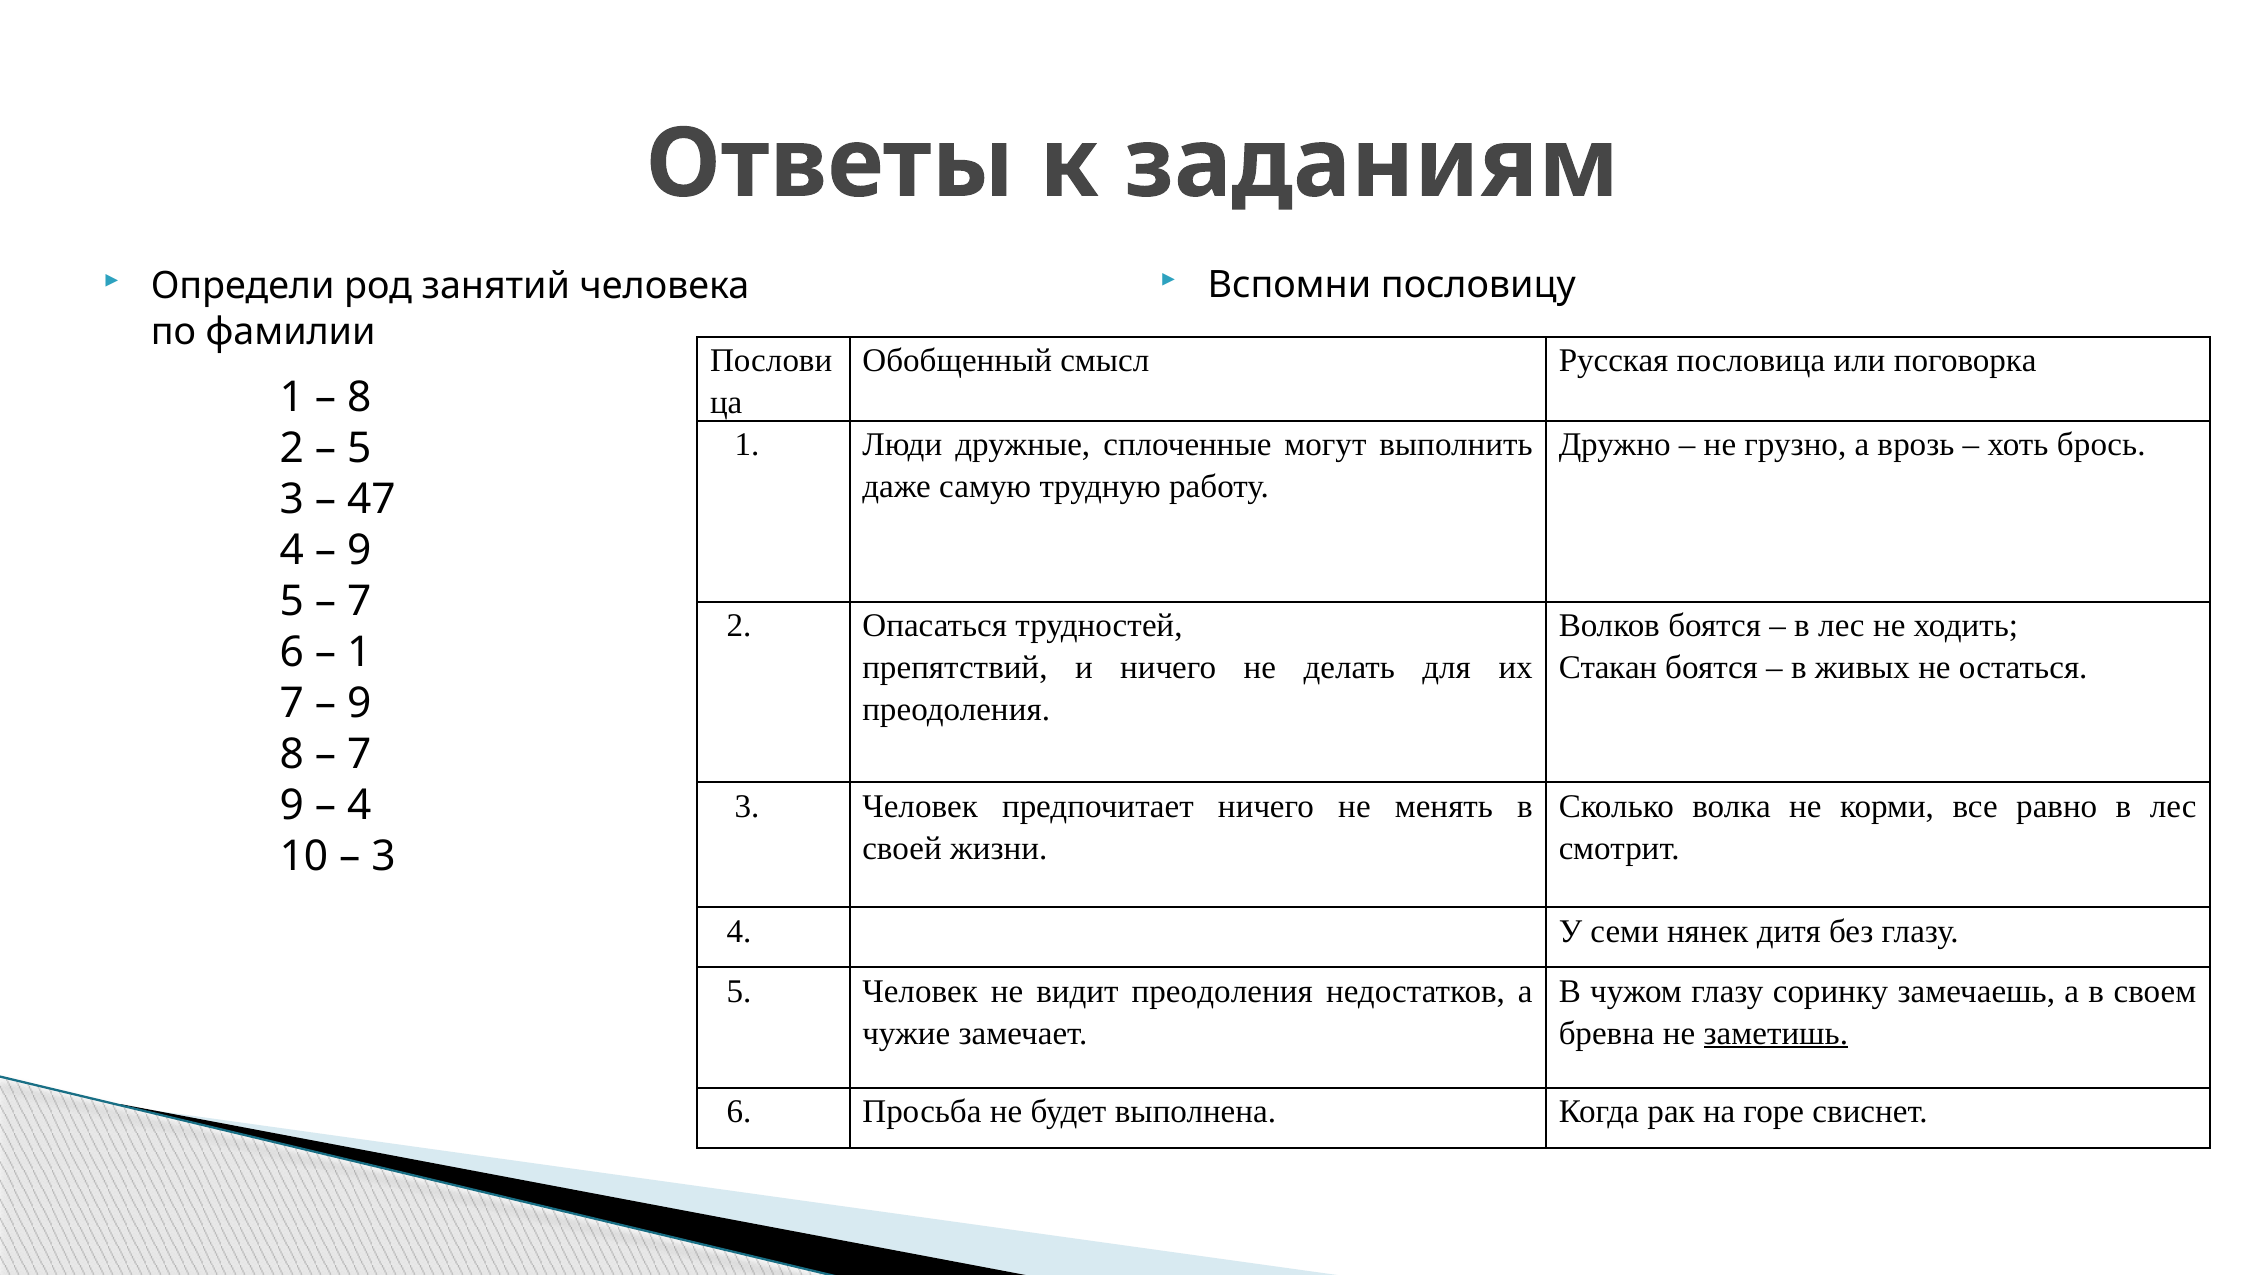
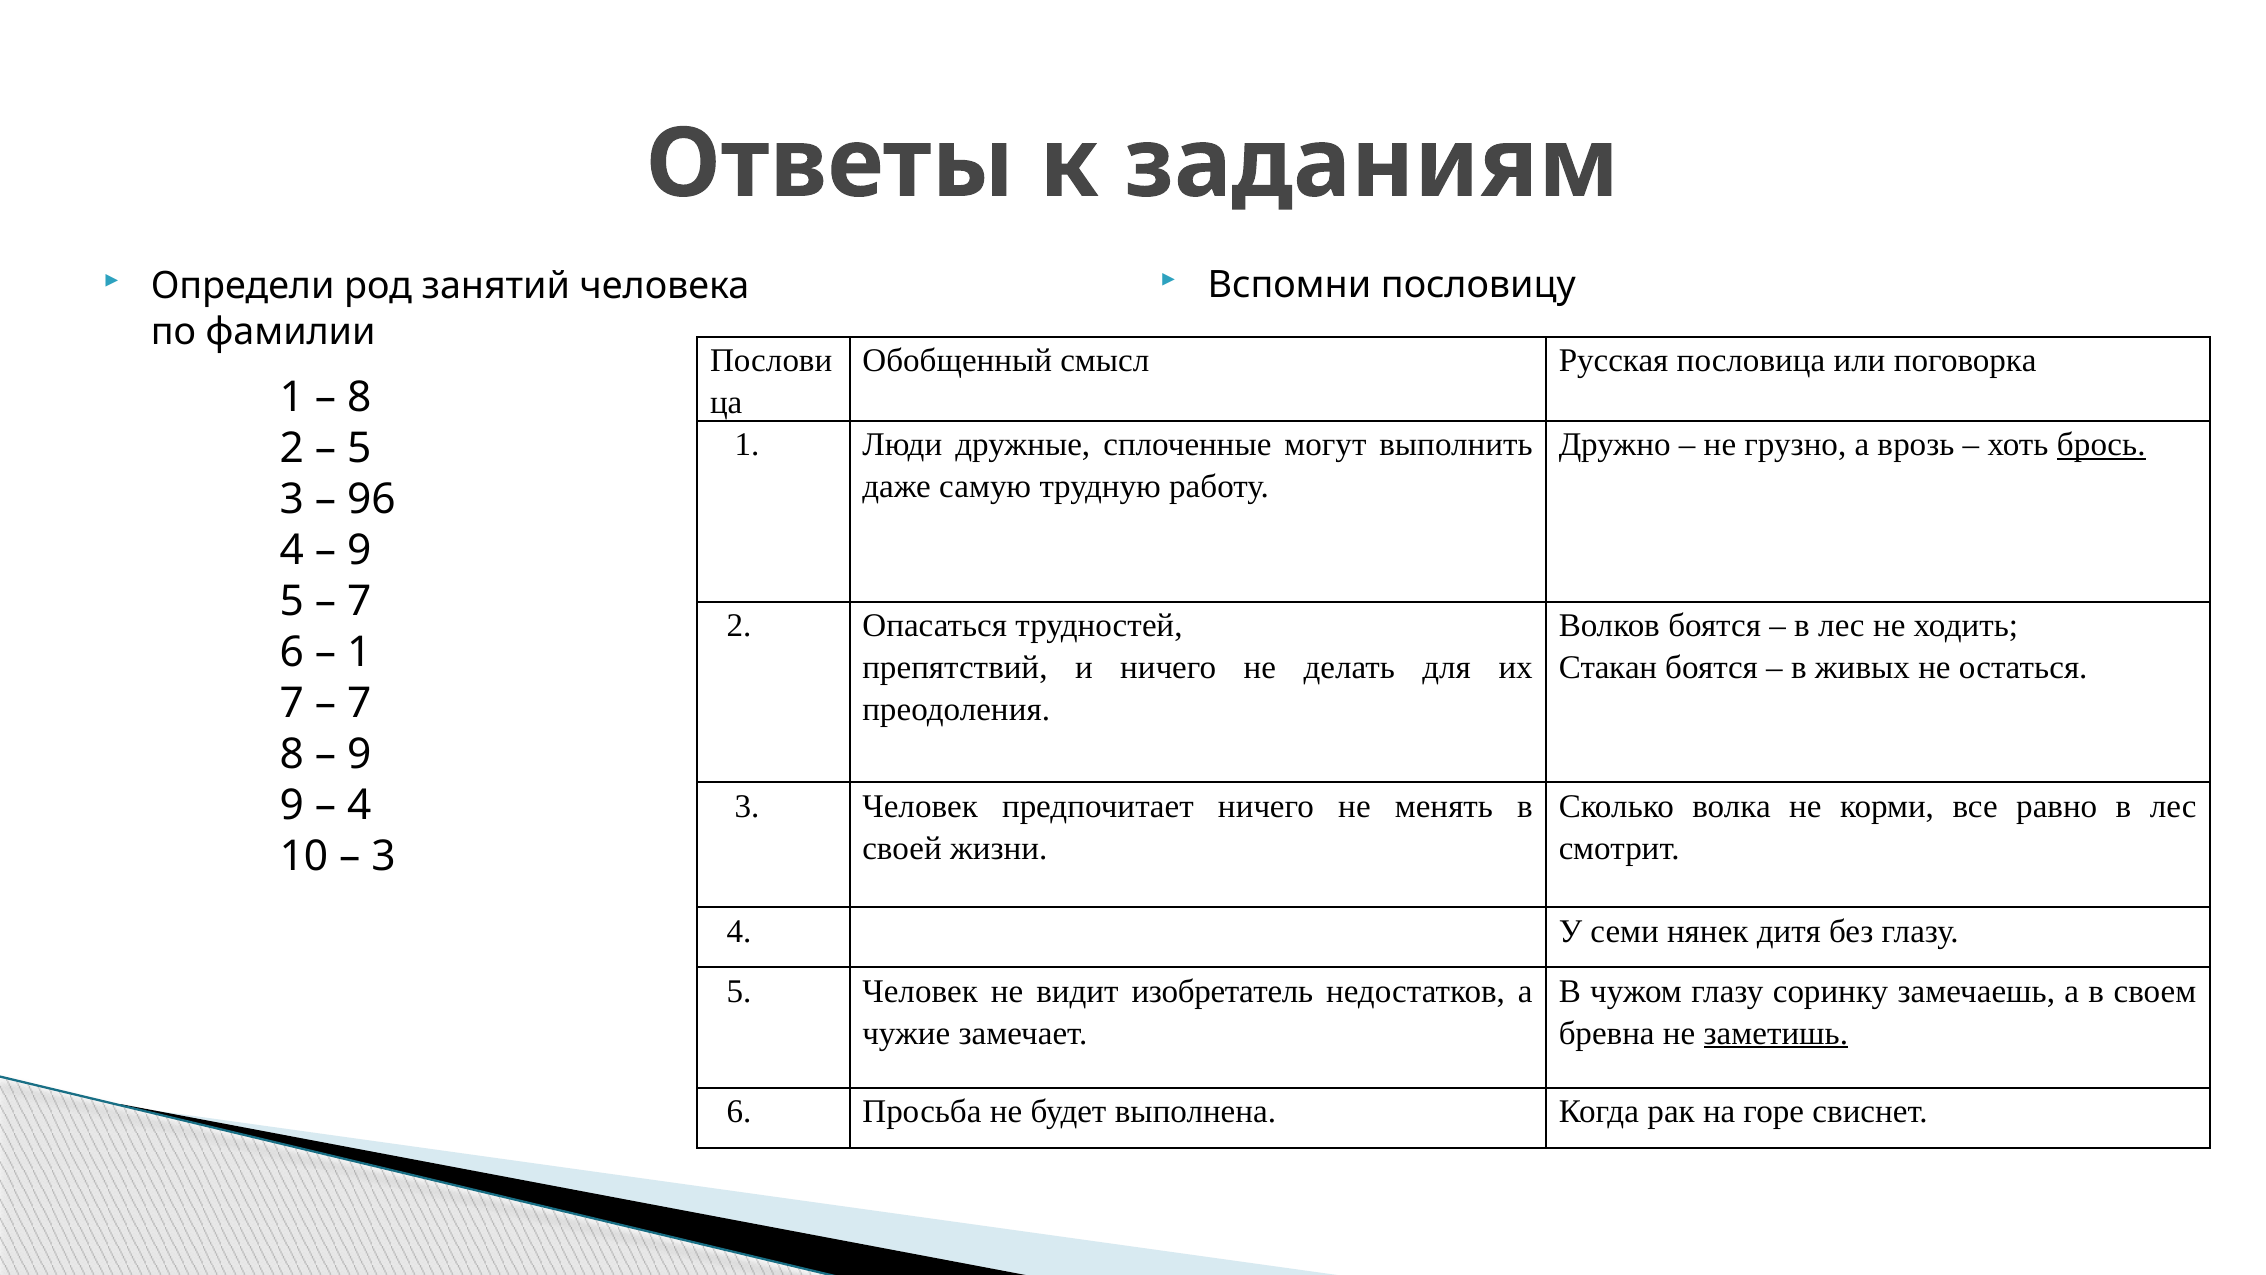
брось underline: none -> present (2101, 445)
47: 47 -> 96 (371, 499)
9: 9 -> 7 (359, 703)
7: 7 -> 9 (359, 754)
видит преодоления: преодоления -> изобретатель (1222, 991)
